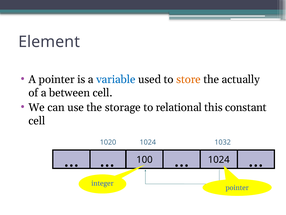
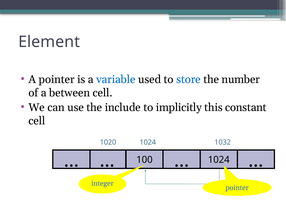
store colour: orange -> blue (188, 79)
actually: actually -> number (241, 79)
storage: storage -> include (123, 107)
relational: relational -> implicitly (179, 107)
